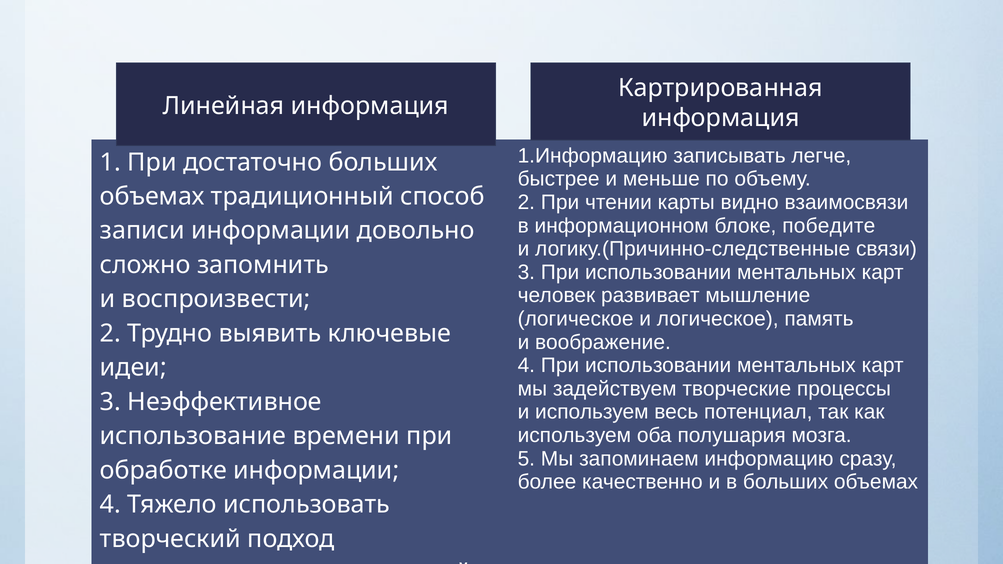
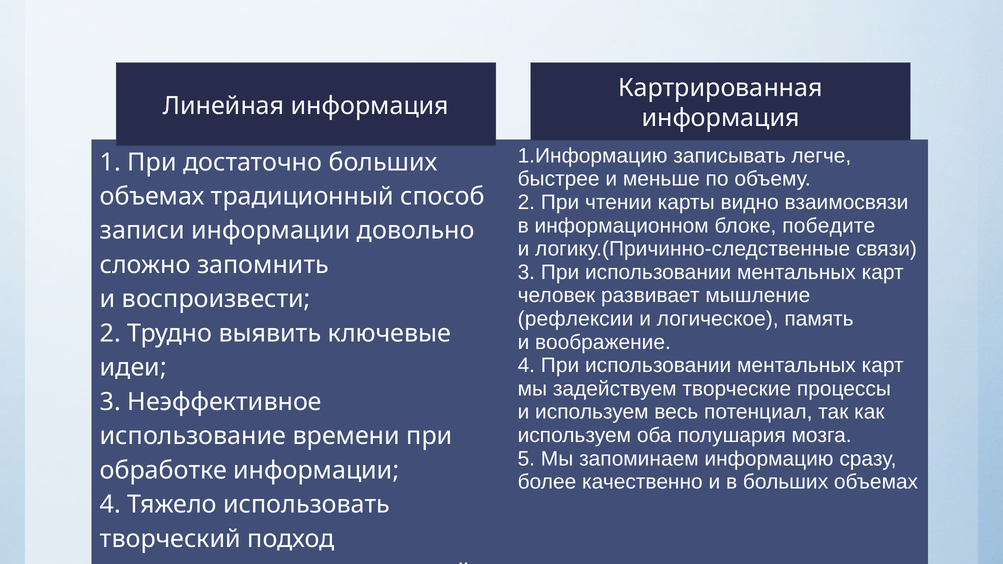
логическое: логическое -> рефлексии (576, 319)
